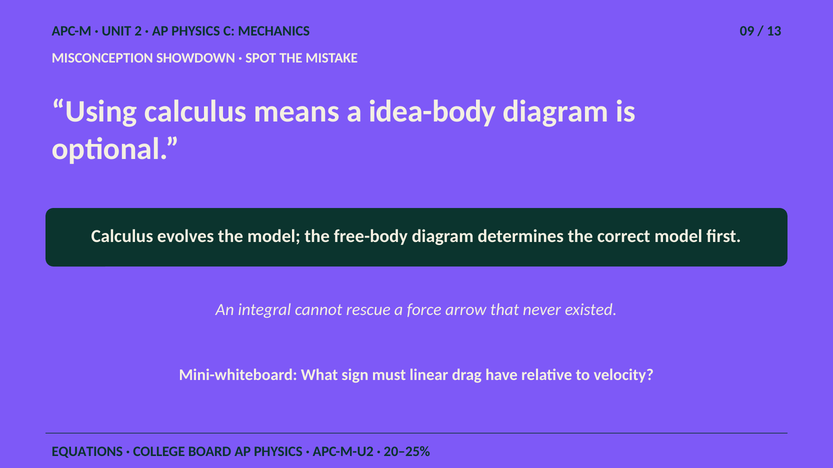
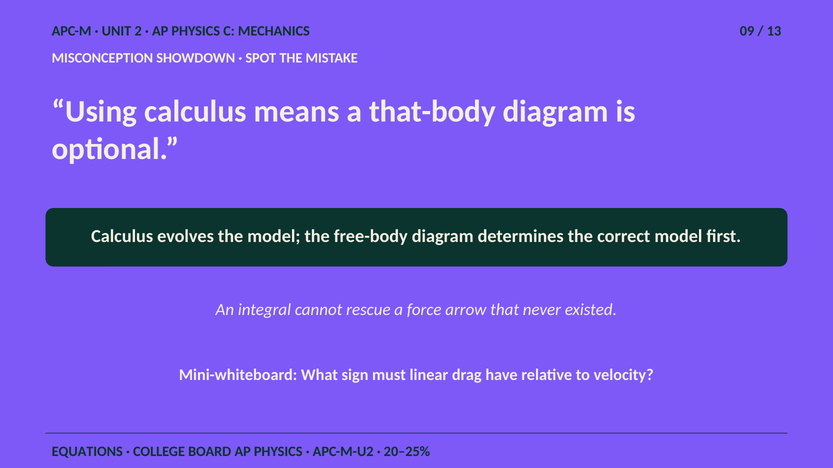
idea-body: idea-body -> that-body (432, 112)
